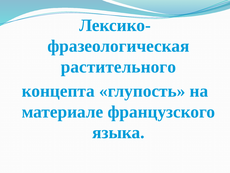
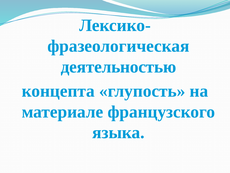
растительного: растительного -> деятельностью (118, 67)
